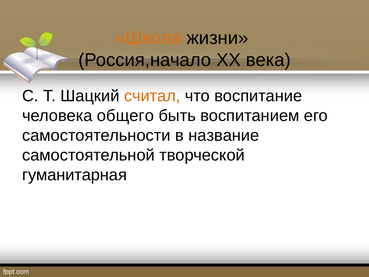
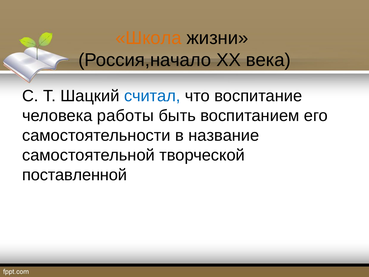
считал colour: orange -> blue (152, 96)
общего: общего -> работы (125, 116)
гуманитарная: гуманитарная -> поставленной (75, 175)
